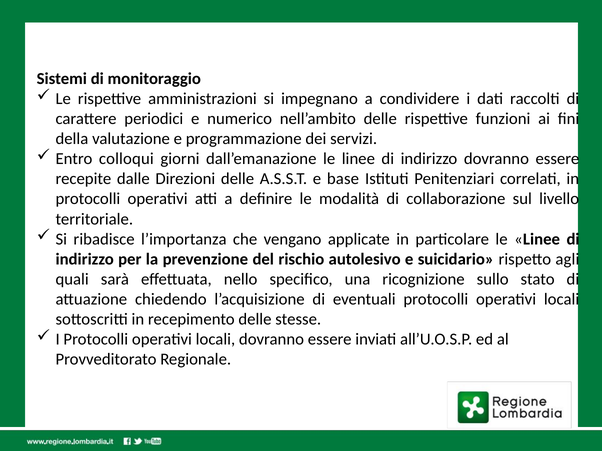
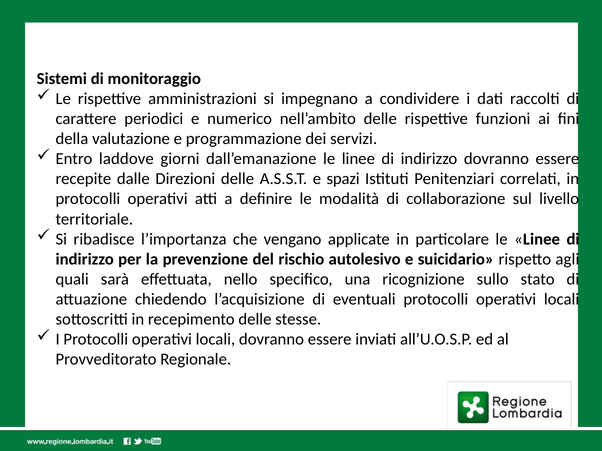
colloqui: colloqui -> laddove (126, 159)
base: base -> spazi (343, 179)
